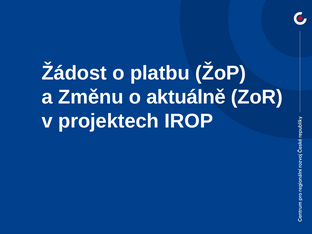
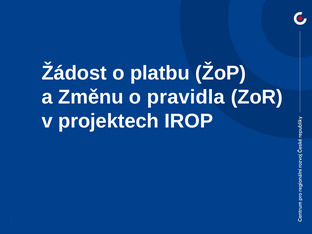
aktuálně: aktuálně -> pravidla (186, 97)
